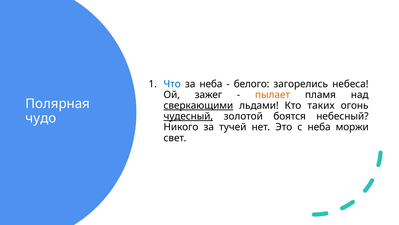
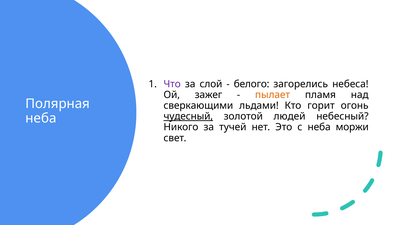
Что colour: blue -> purple (172, 84)
за неба: неба -> слой (211, 84)
сверкающими underline: present -> none (198, 105)
таких: таких -> горит (321, 105)
боятся: боятся -> людей (290, 116)
чудо: чудо -> неба (41, 118)
